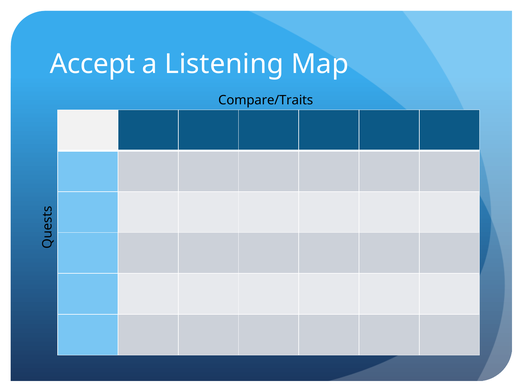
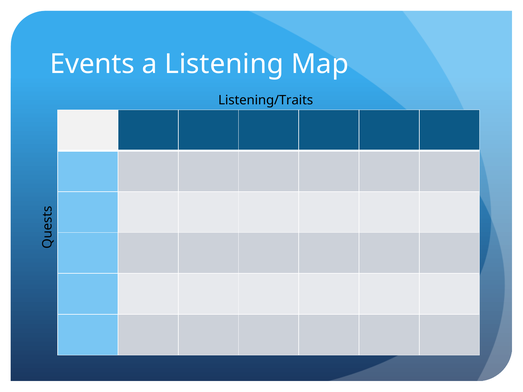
Accept: Accept -> Events (92, 64)
Compare/Traits: Compare/Traits -> Listening/Traits (266, 100)
